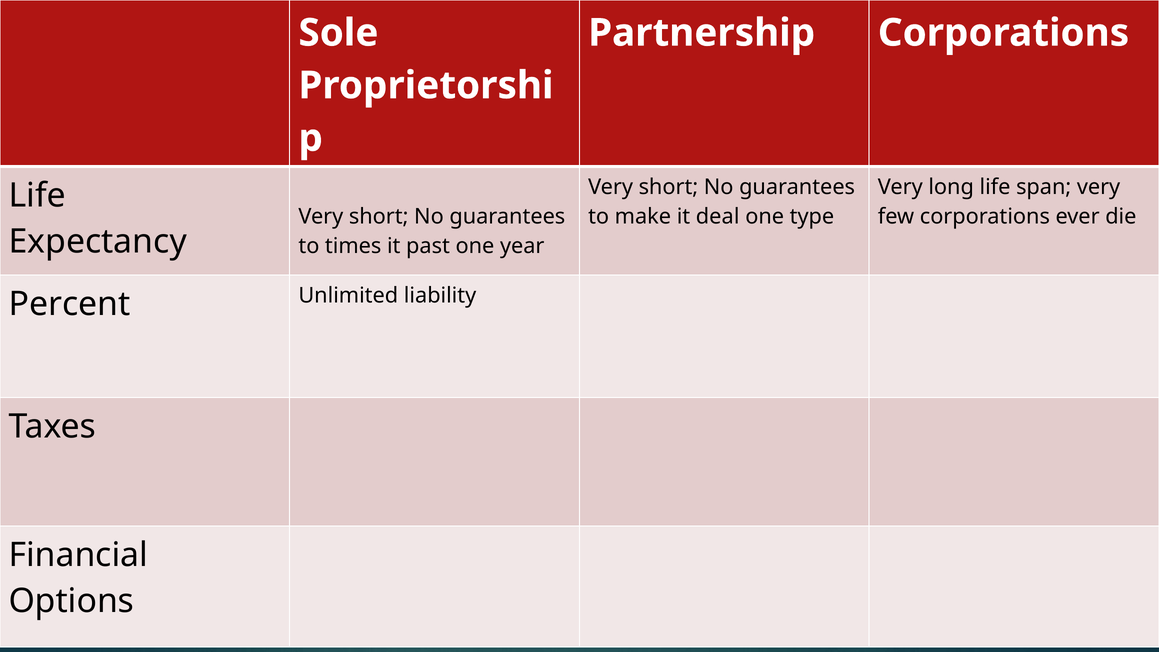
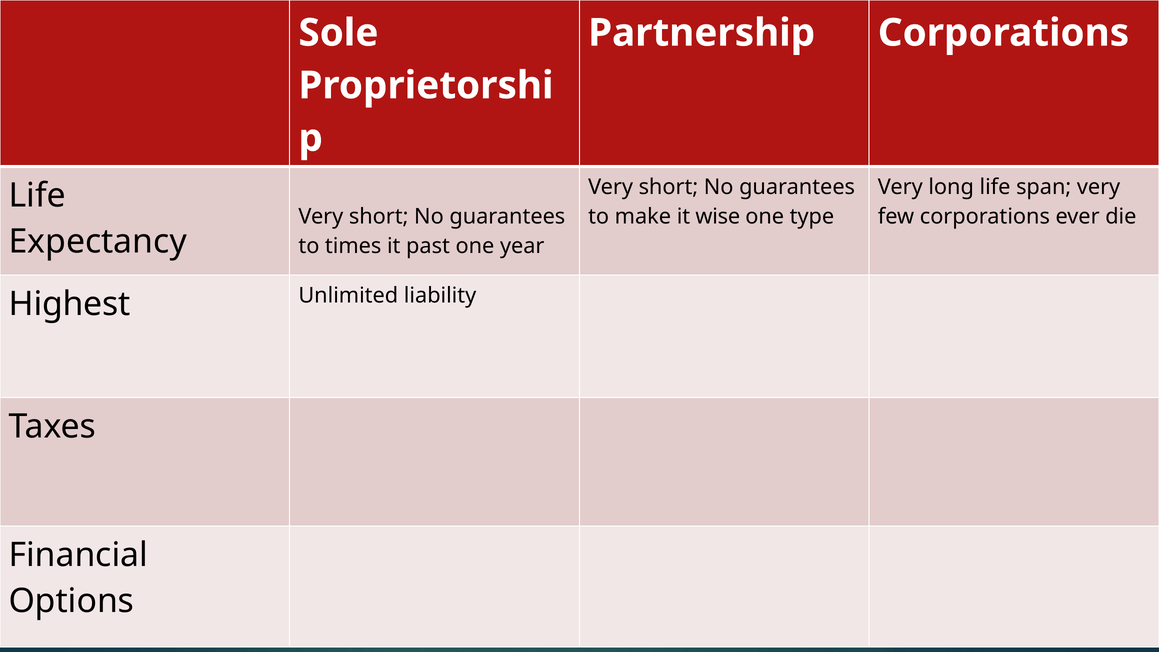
deal: deal -> wise (718, 216)
Percent: Percent -> Highest (70, 304)
